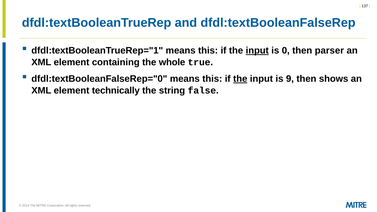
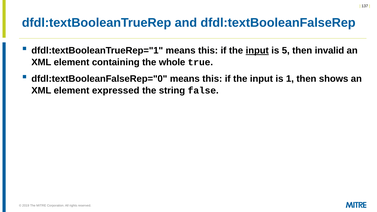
0: 0 -> 5 (286, 51)
parser: parser -> invalid (329, 51)
the underline: present -> none (240, 79)
9: 9 -> 1 (290, 79)
technically: technically -> expressed (116, 91)
